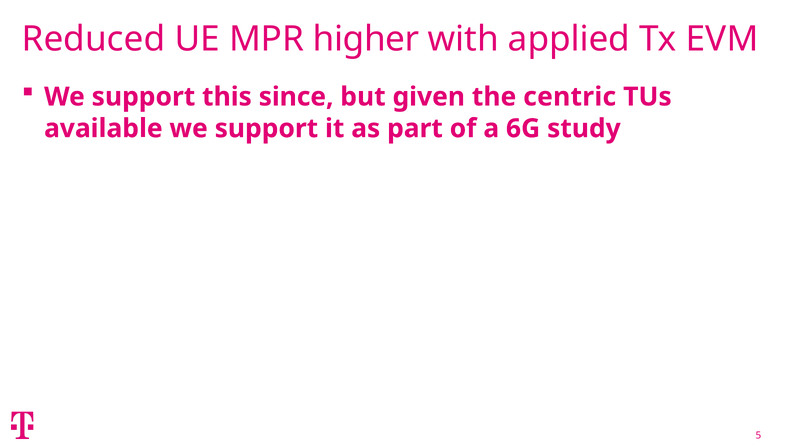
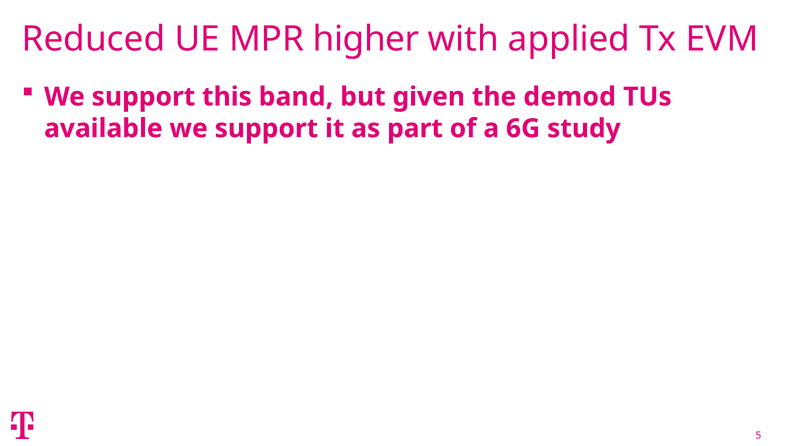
since: since -> band (296, 97)
centric: centric -> demod (570, 97)
